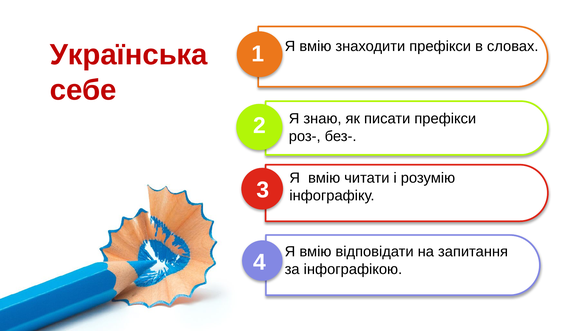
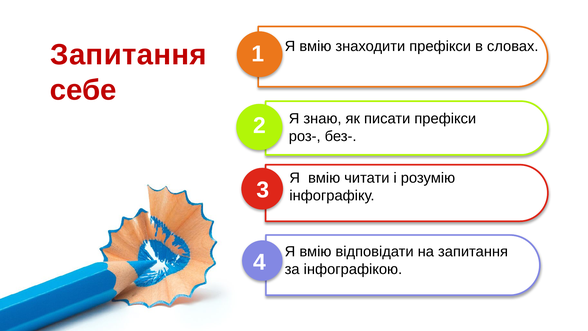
Українська: Українська -> Запитання (128, 55)
